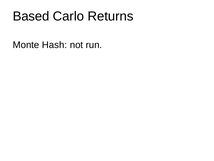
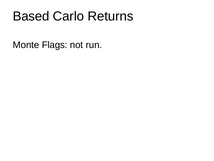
Hash: Hash -> Flags (55, 45)
